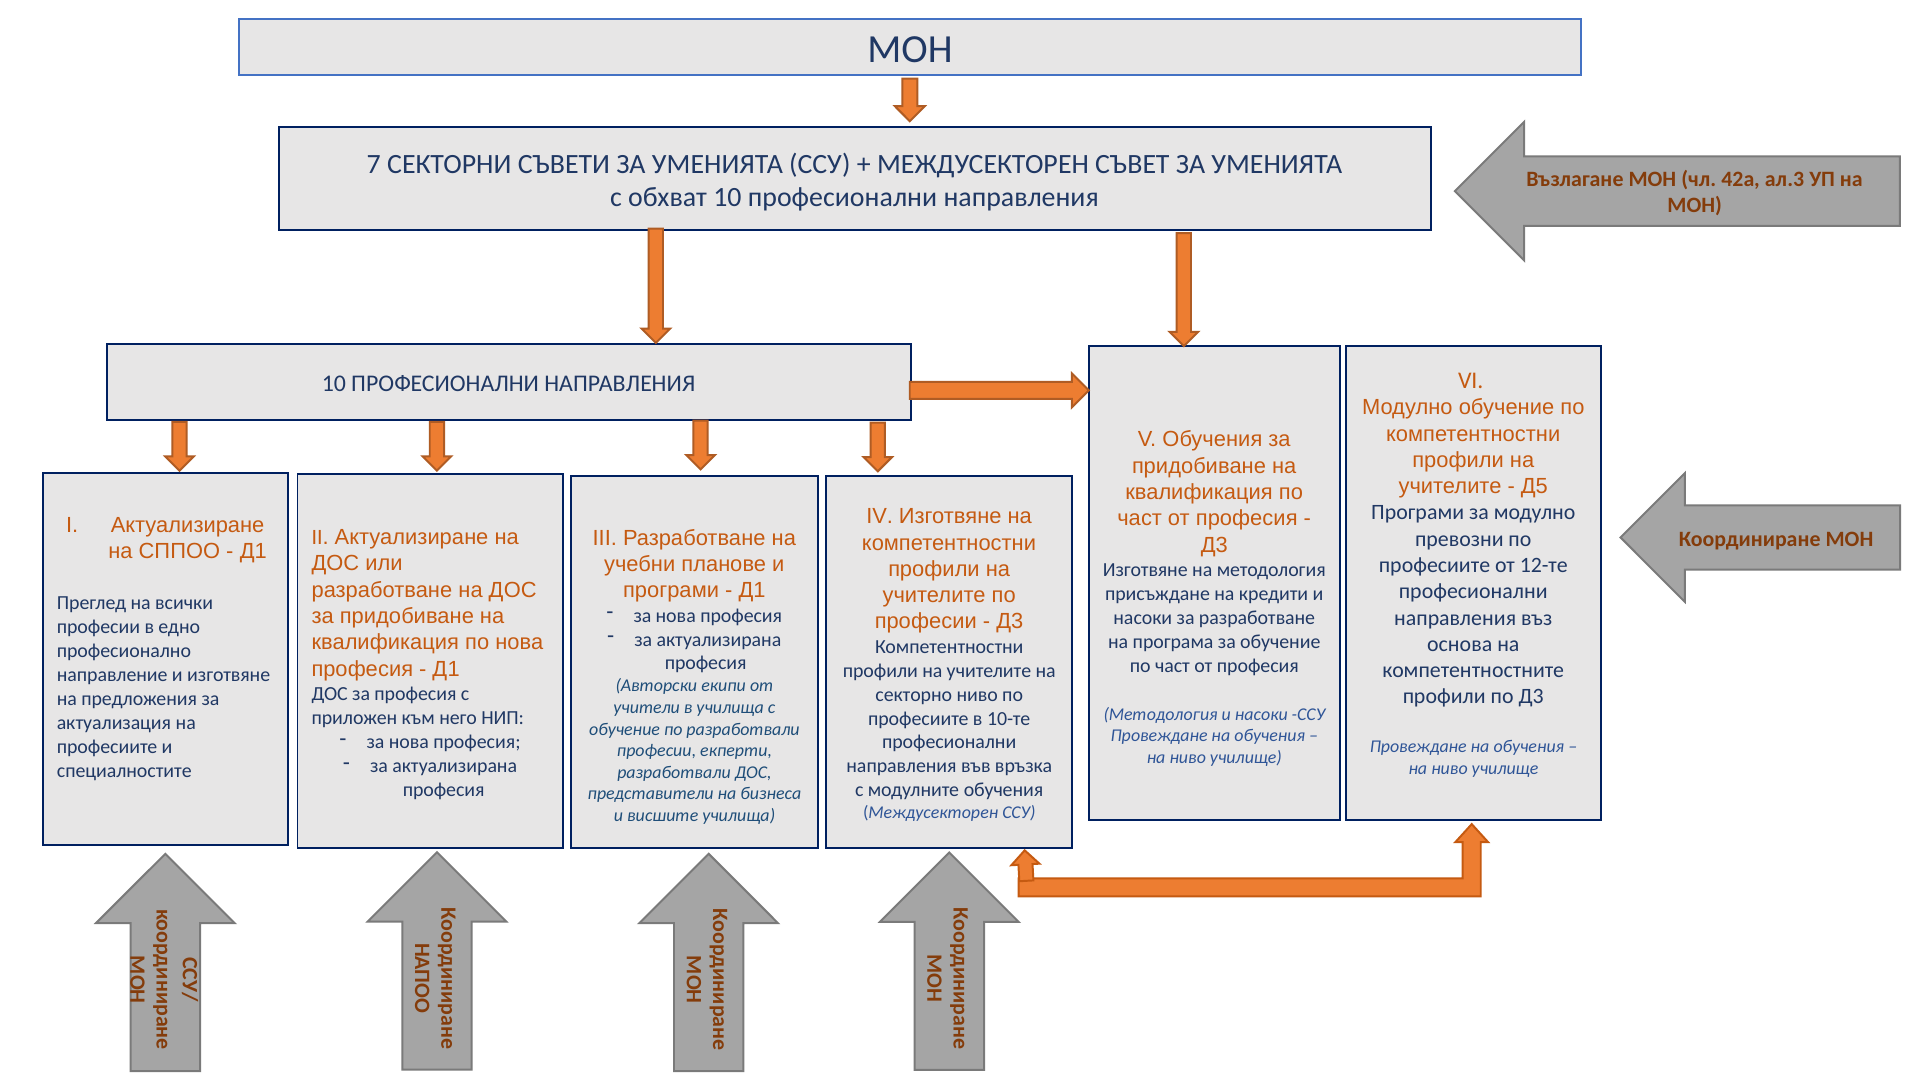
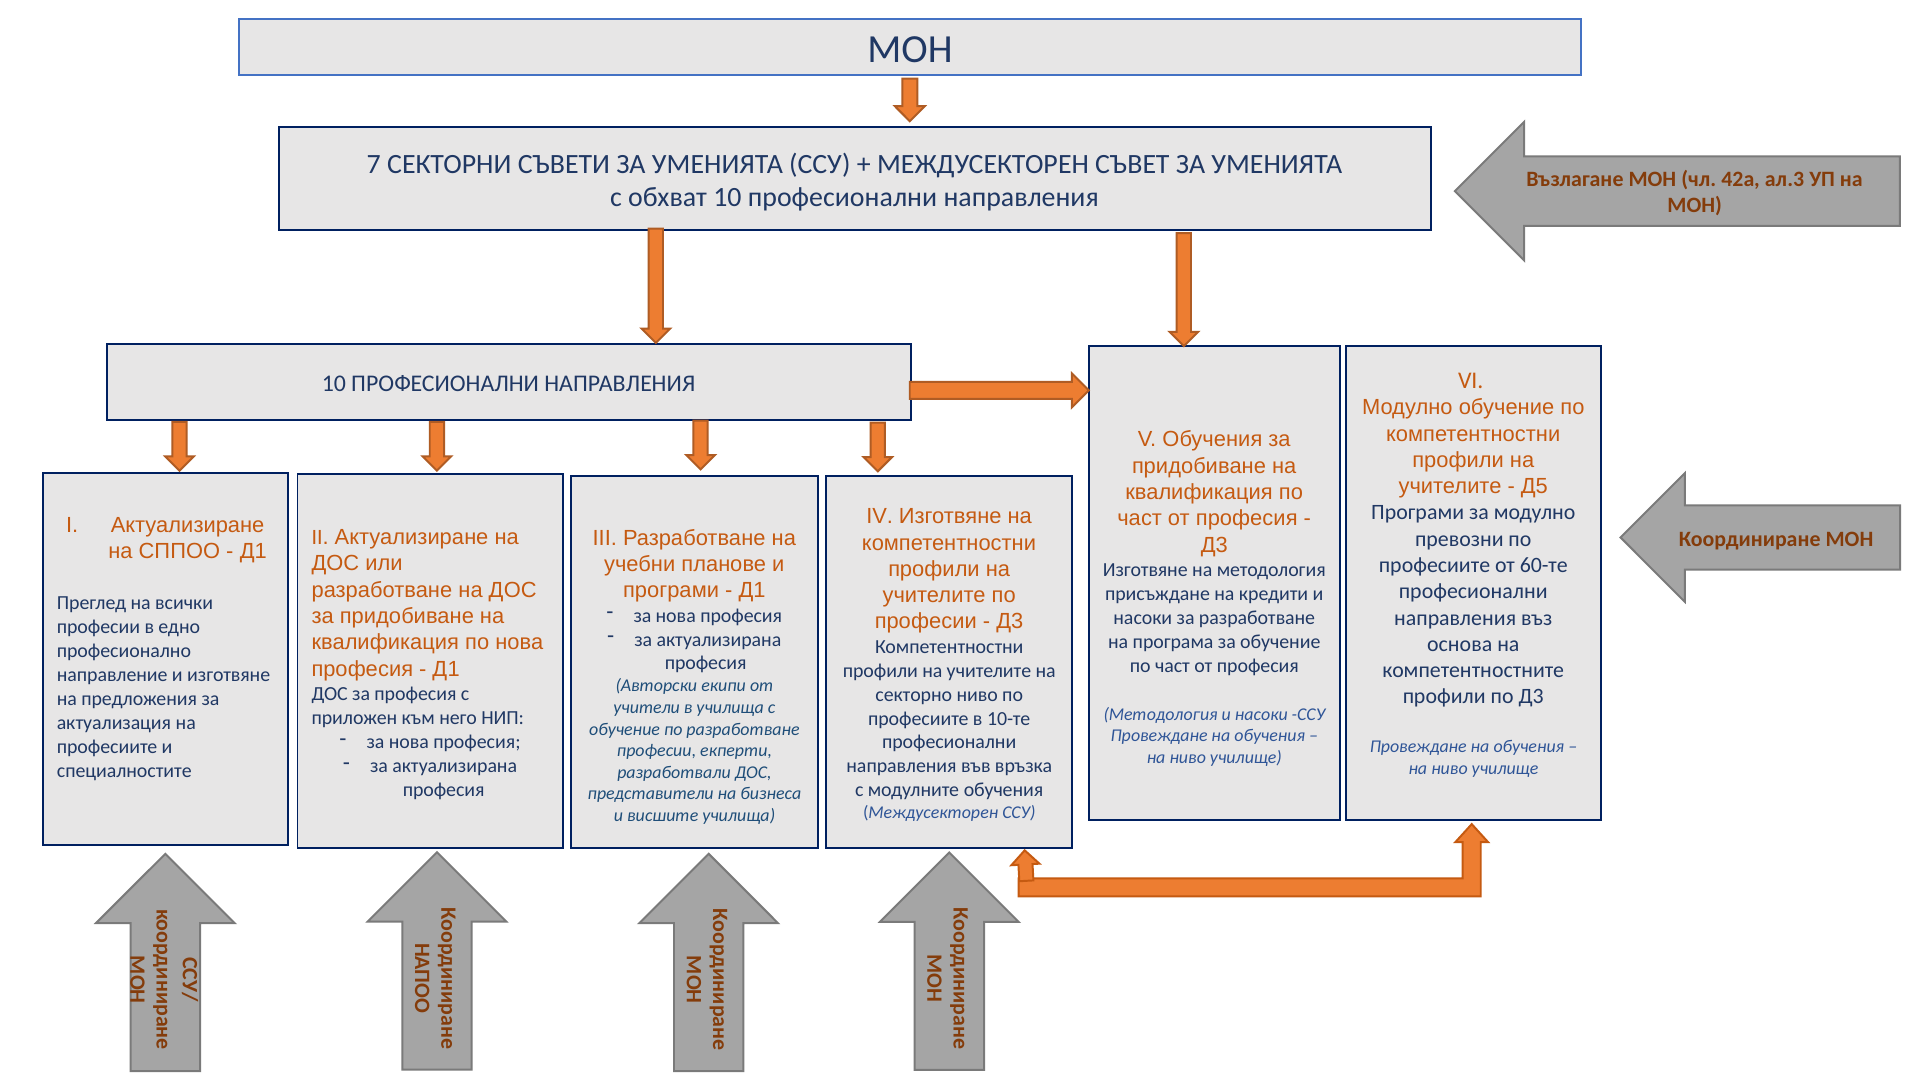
12-те: 12-те -> 60-те (1544, 565)
по разработвали: разработвали -> разработване (743, 729)
